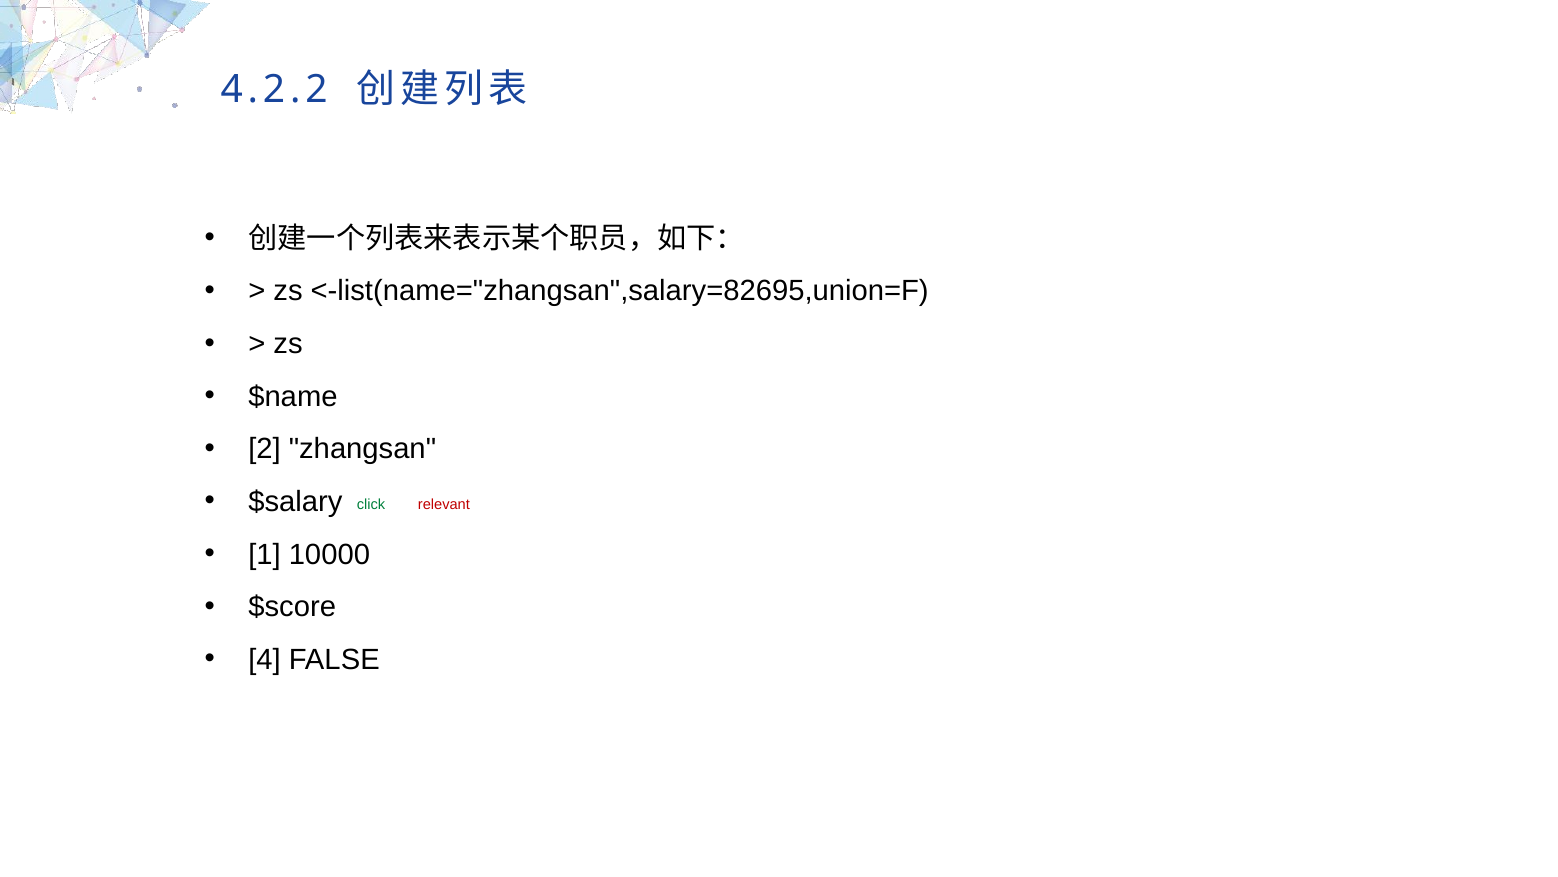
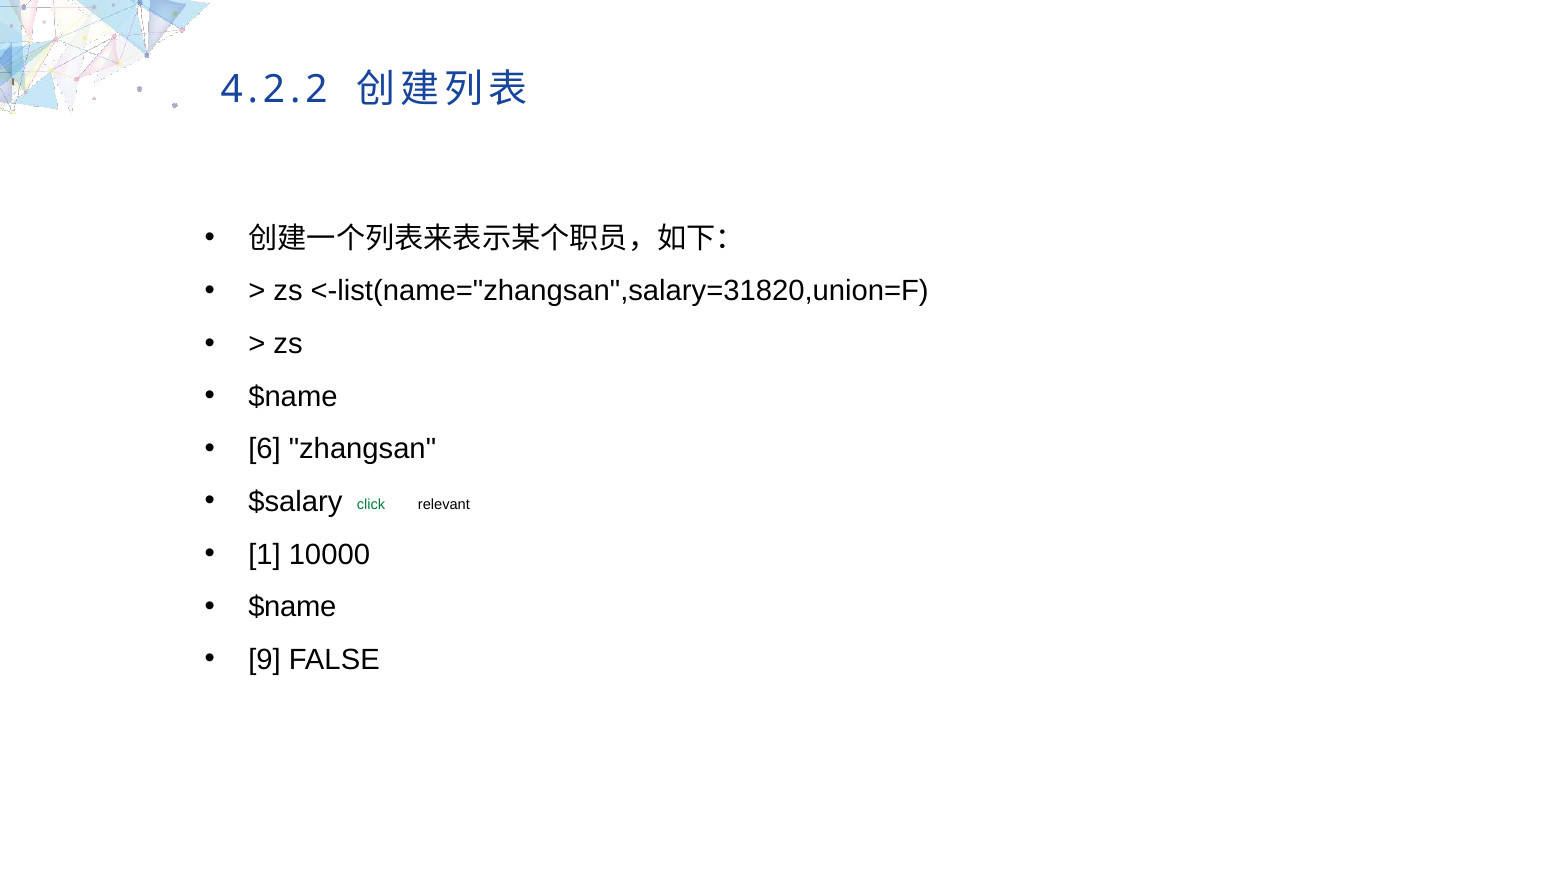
<-list(name="zhangsan",salary=82695,union=F: <-list(name="zhangsan",salary=82695,union=F -> <-list(name="zhangsan",salary=31820,union=F (620, 291)
2: 2 -> 6 (265, 449)
relevant colour: red -> black (444, 504)
$score: $score -> $name (292, 607)
4: 4 -> 9 (265, 659)
